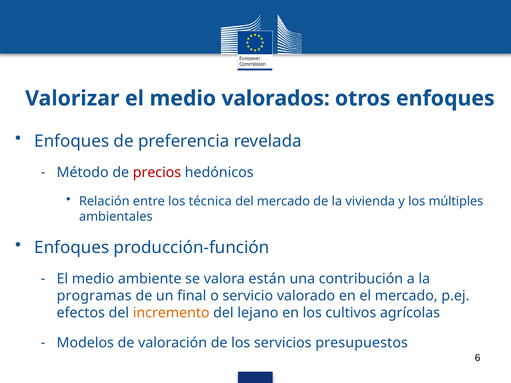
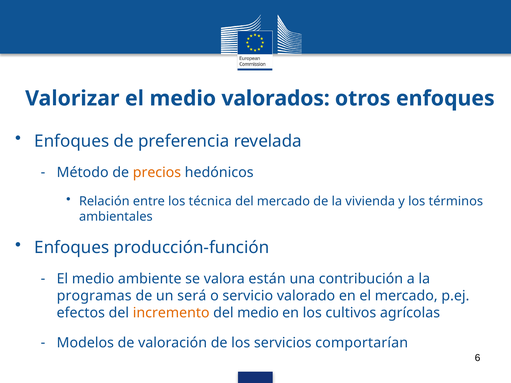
precios colour: red -> orange (157, 173)
múltiples: múltiples -> términos (456, 201)
final: final -> será (192, 296)
del lejano: lejano -> medio (258, 313)
presupuestos: presupuestos -> comportarían (362, 343)
